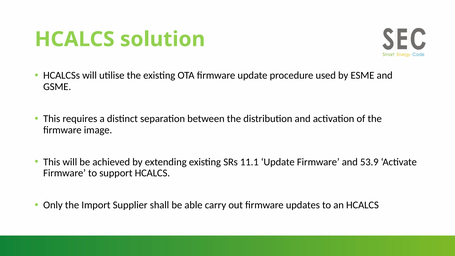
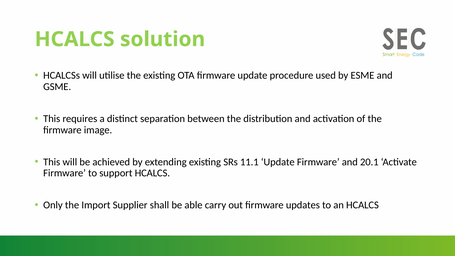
53.9: 53.9 -> 20.1 (369, 162)
